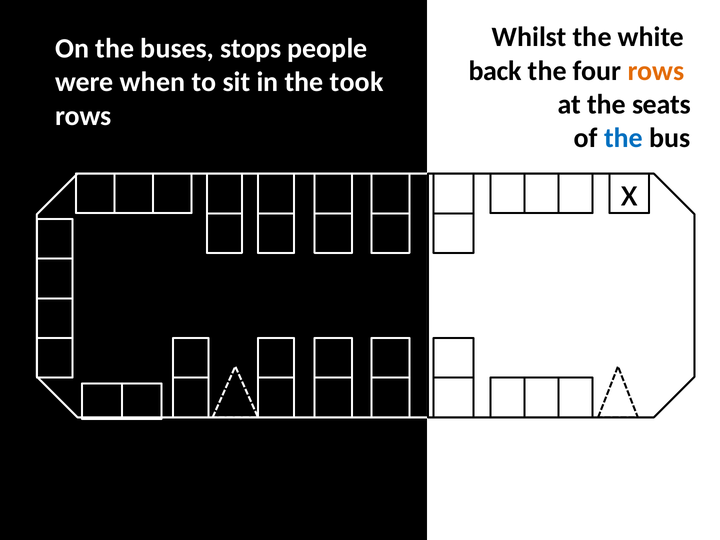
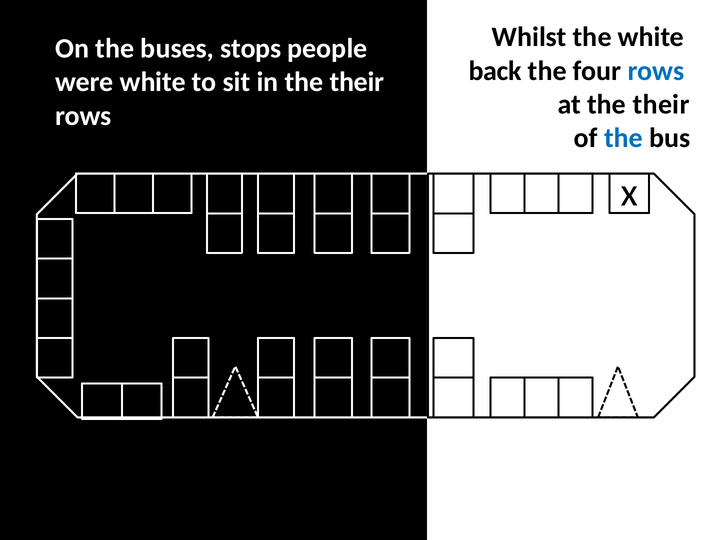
rows colour: orange -> blue (656, 71)
were when: when -> white (153, 82)
in the took: took -> their (357, 82)
at the seats: seats -> their (661, 104)
